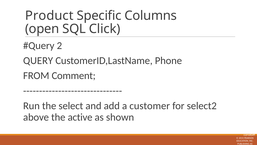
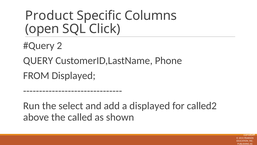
FROM Comment: Comment -> Displayed (74, 75)
a customer: customer -> displayed (150, 106)
select2: select2 -> called2 (202, 106)
active: active -> called (80, 117)
